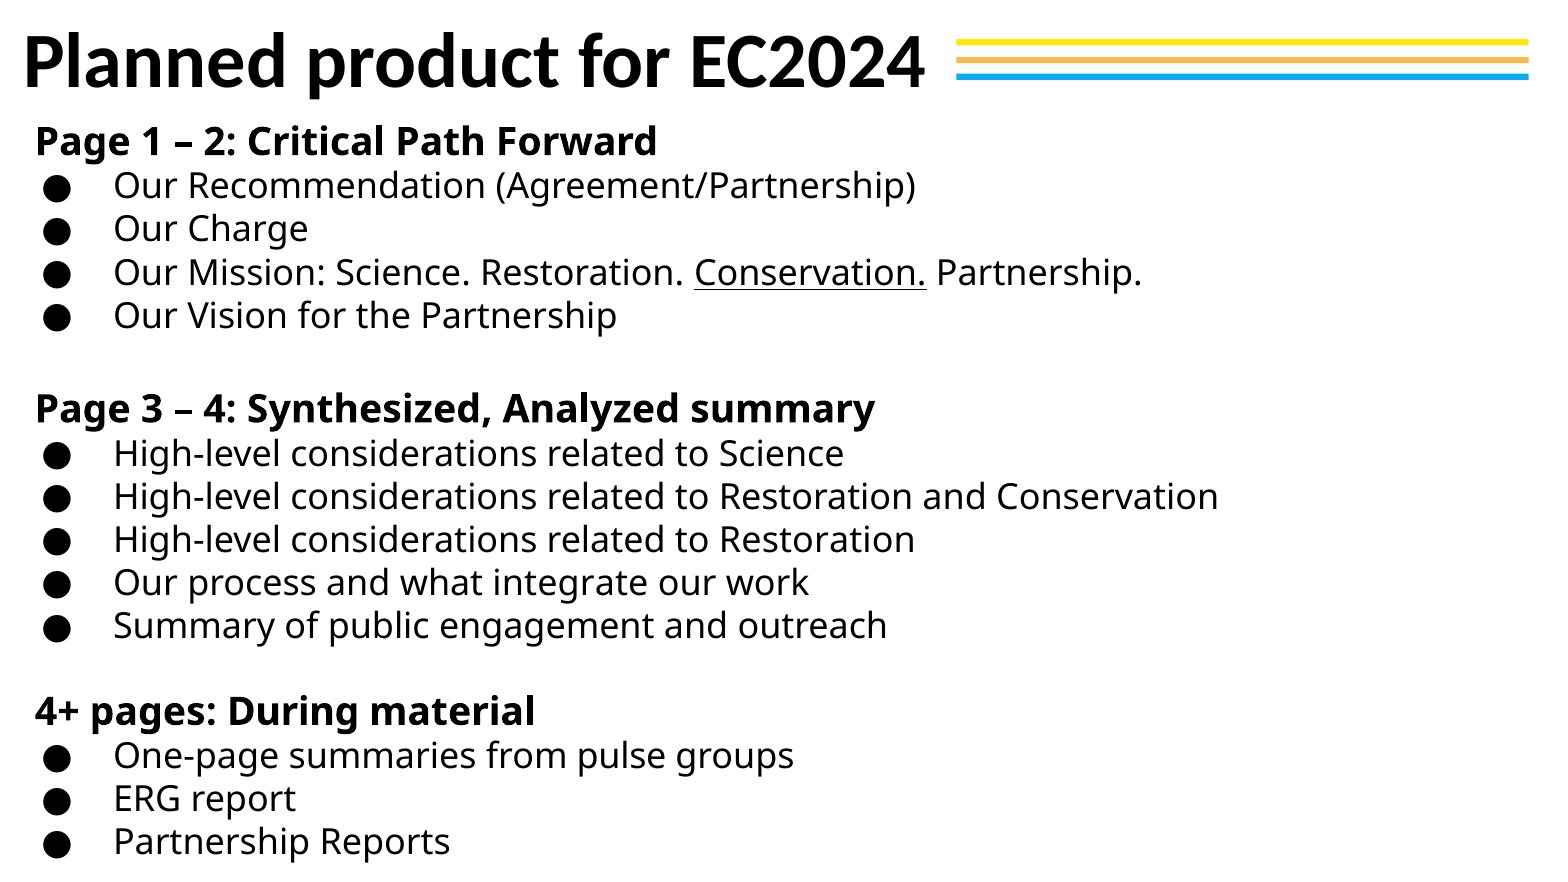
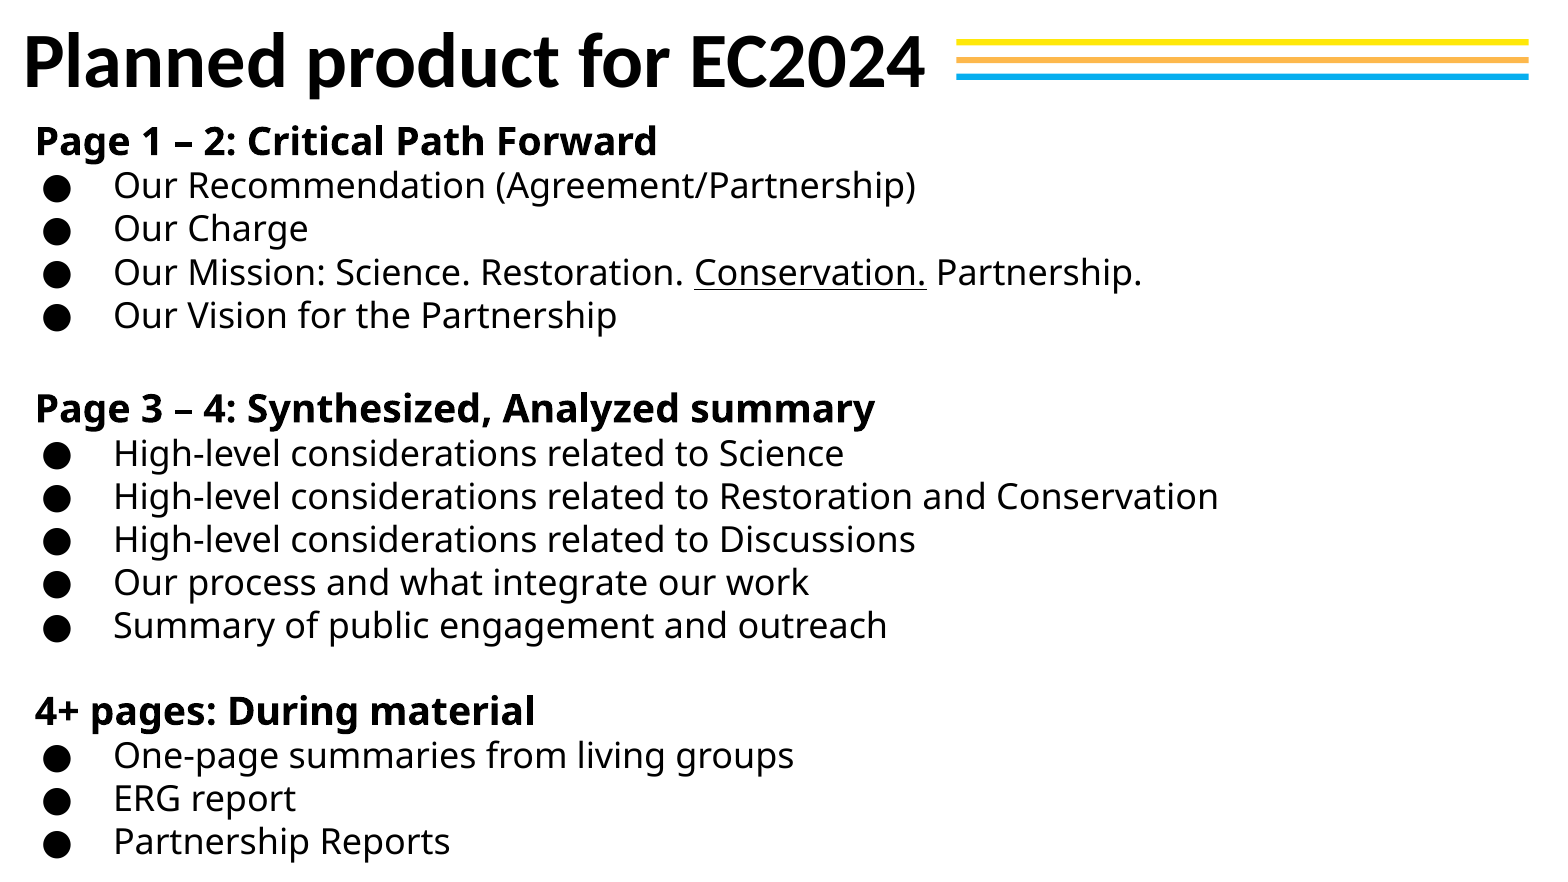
Restoration: Restoration -> Discussions (817, 540)
pulse: pulse -> living (621, 757)
